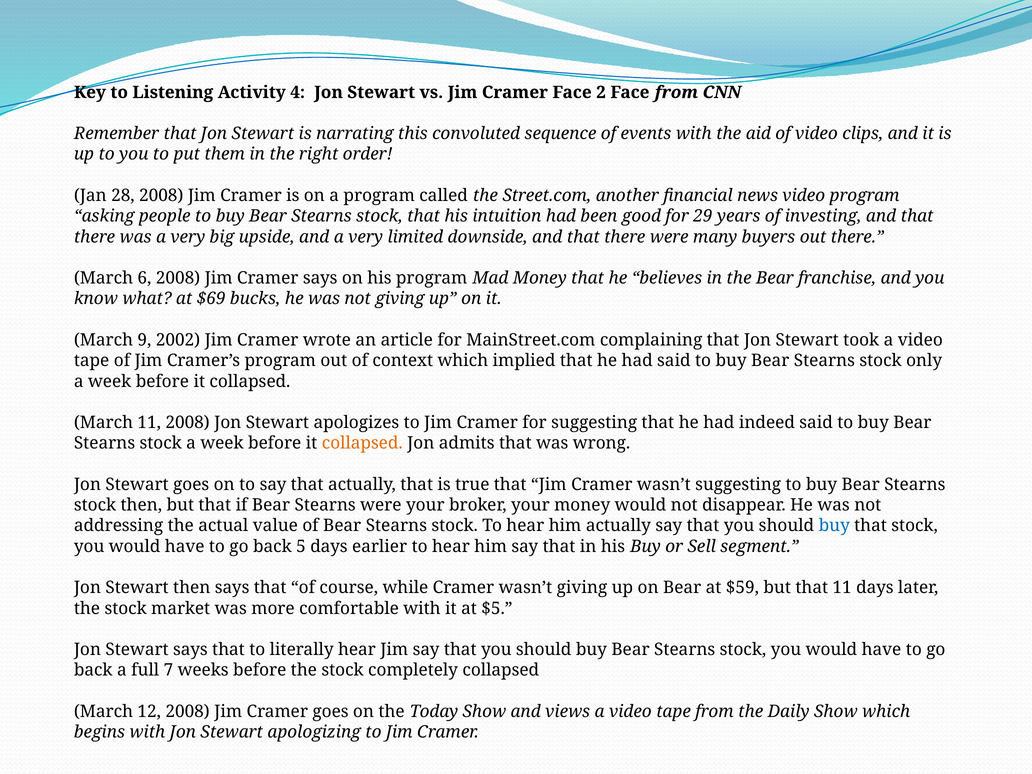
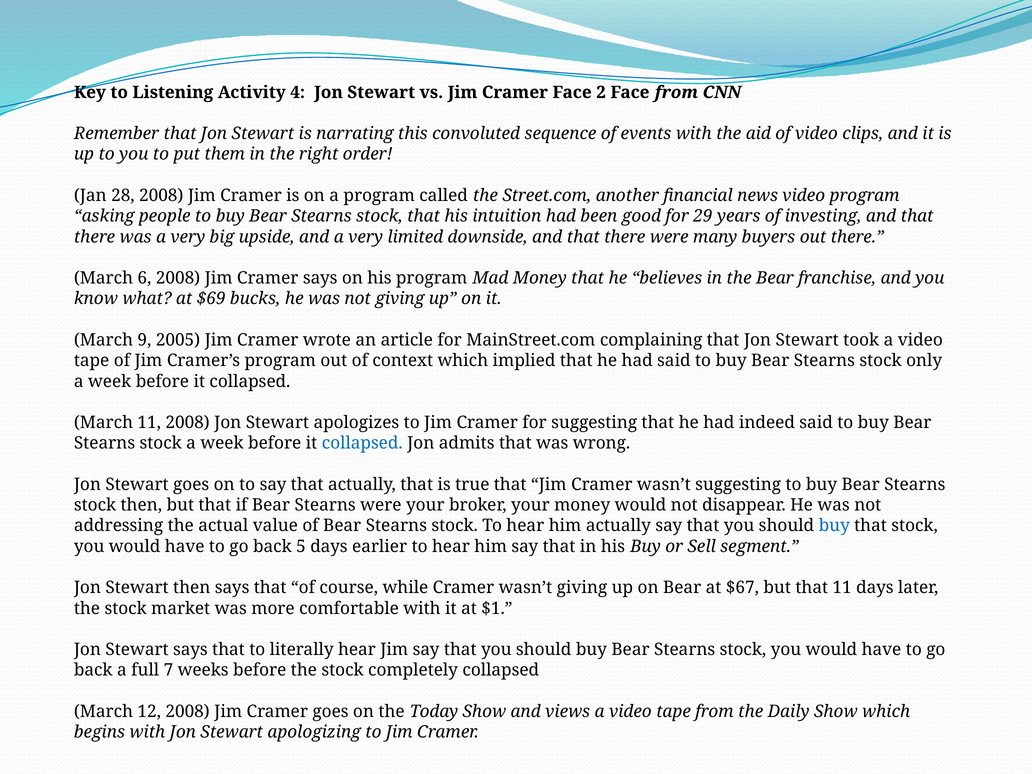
2002: 2002 -> 2005 (178, 340)
collapsed colour: orange -> blue (362, 443)
$59: $59 -> $67 (742, 588)
$5: $5 -> $1 (497, 608)
